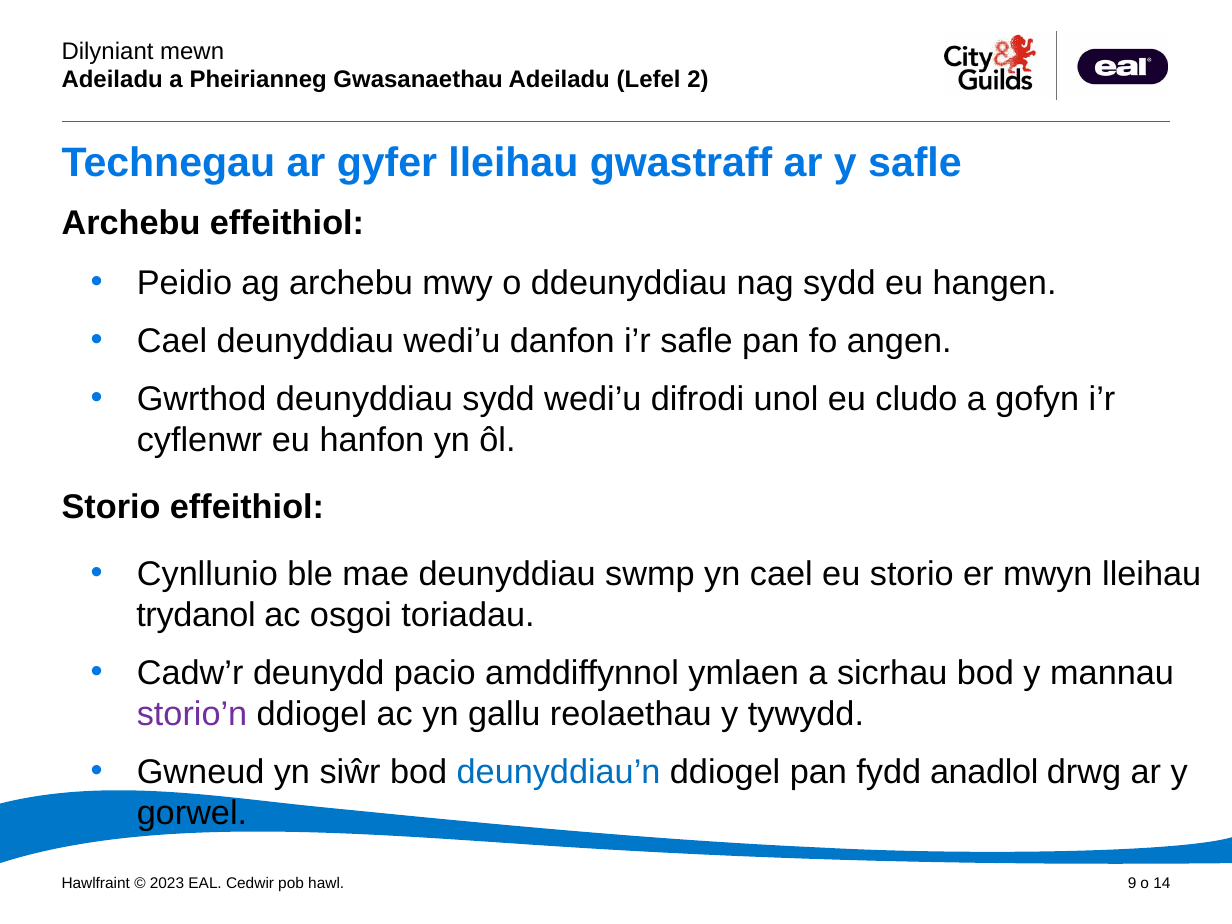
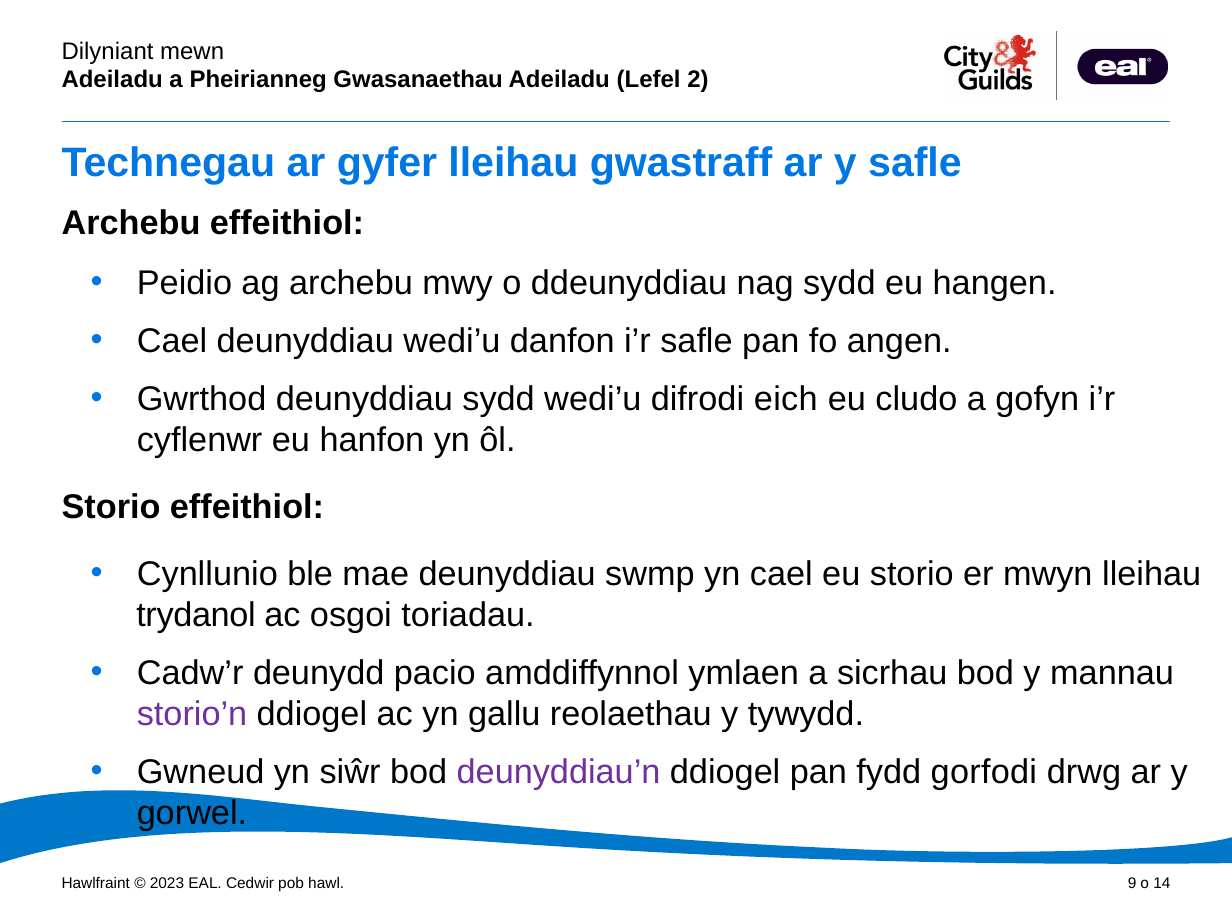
unol: unol -> eich (786, 399)
deunyddiau’n colour: blue -> purple (559, 772)
anadlol: anadlol -> gorfodi (984, 772)
